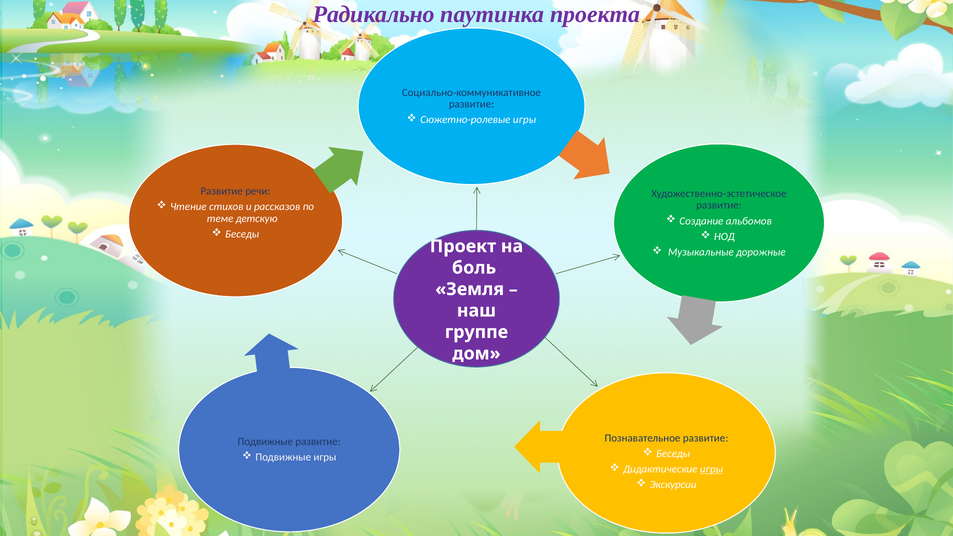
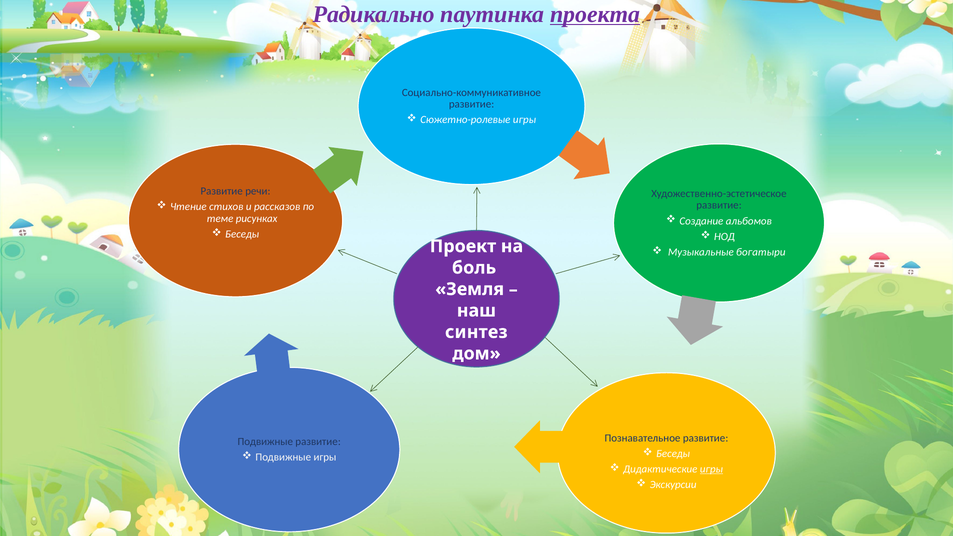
проекта underline: none -> present (595, 14)
детскую: детскую -> рисунках (257, 219)
дорожные: дорожные -> богатыри (761, 252)
группе: группе -> синтез (476, 332)
